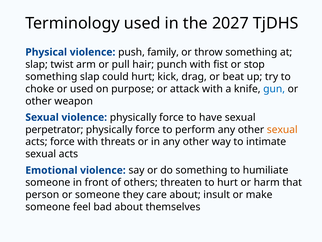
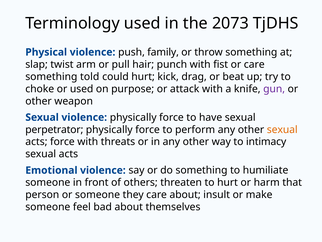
2027: 2027 -> 2073 (230, 23)
or stop: stop -> care (254, 64)
something slap: slap -> told (90, 76)
gun colour: blue -> purple (274, 89)
intimate: intimate -> intimacy (266, 142)
